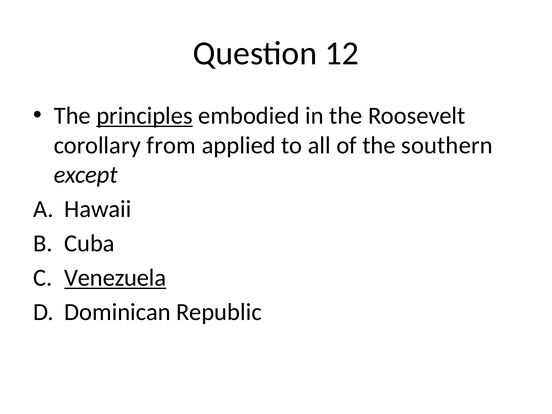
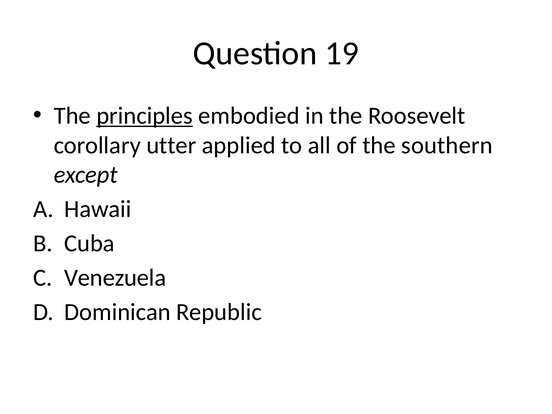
12: 12 -> 19 (342, 53)
from: from -> utter (171, 145)
Venezuela underline: present -> none (115, 278)
